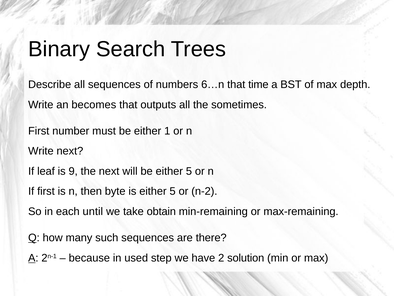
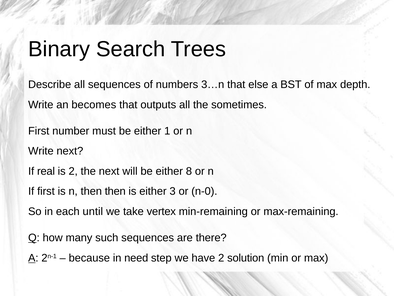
6…n: 6…n -> 3…n (213, 84)
time: time -> else (258, 84)
leaf: leaf -> real (46, 171)
is 9: 9 -> 2 (73, 171)
be either 5: 5 -> 8 (189, 171)
then byte: byte -> then (115, 191)
is either 5: 5 -> 3 (173, 191)
n-2: n-2 -> n-0 (204, 191)
obtain: obtain -> vertex (161, 211)
used: used -> need (136, 257)
